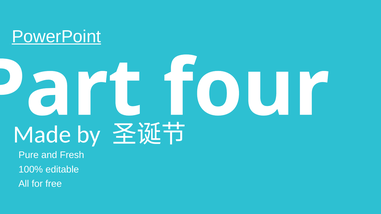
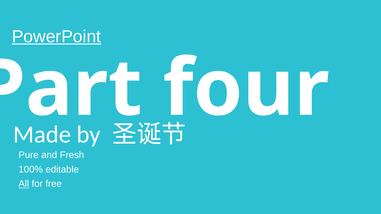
All underline: none -> present (24, 184)
